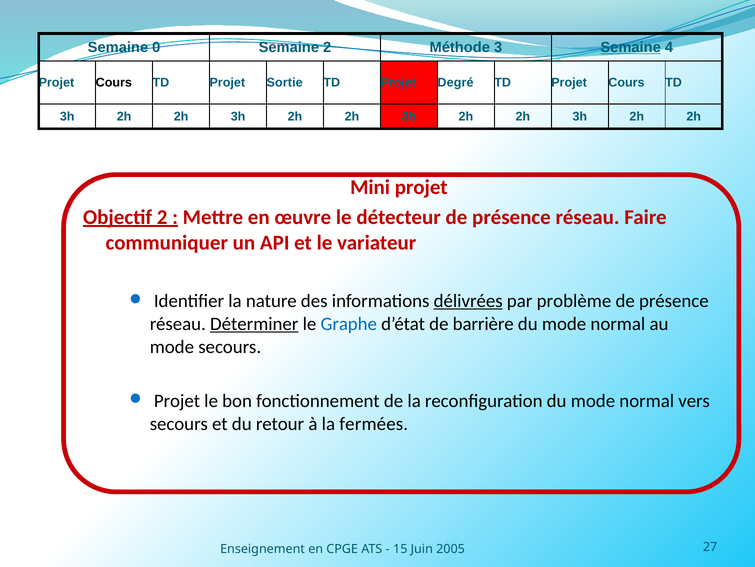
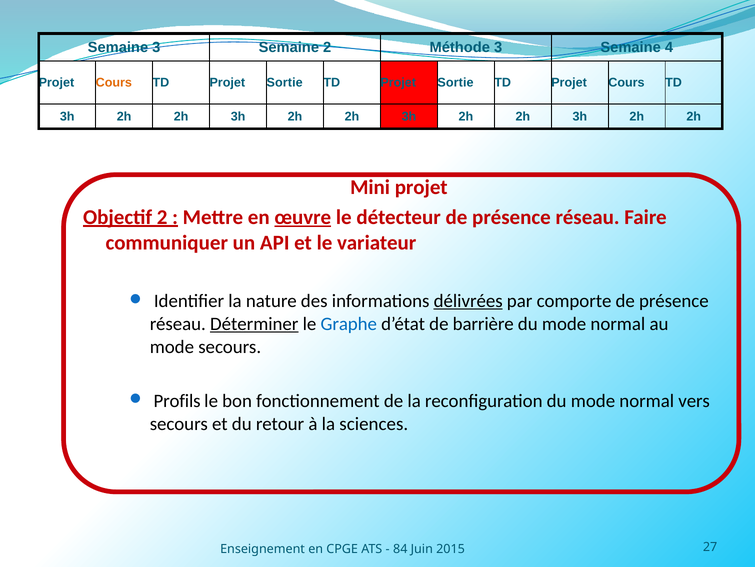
Semaine 0: 0 -> 3 (156, 47)
Semaine underline: present -> none (631, 47)
Cours colour: black -> orange (114, 83)
Degré: Degré -> Sortie (456, 83)
œuvre underline: none -> present (303, 217)
problème: problème -> comporte (574, 301)
Projet: Projet -> Profils (177, 400)
fermées: fermées -> sciences (374, 423)
15: 15 -> 84 (400, 548)
2005: 2005 -> 2015 (451, 548)
